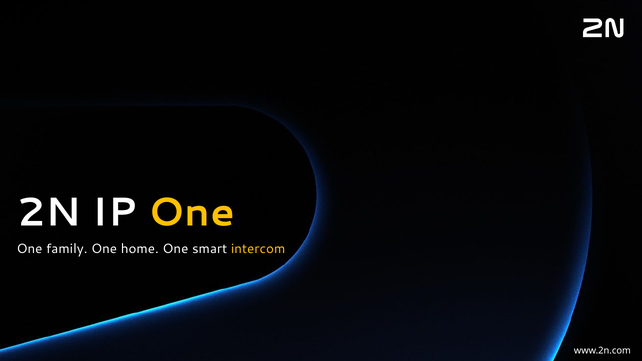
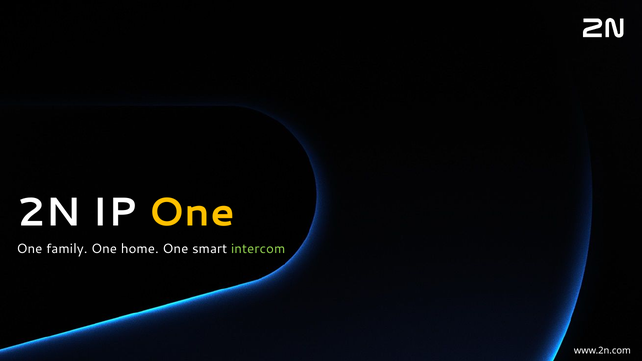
intercom colour: yellow -> light green (258, 249)
